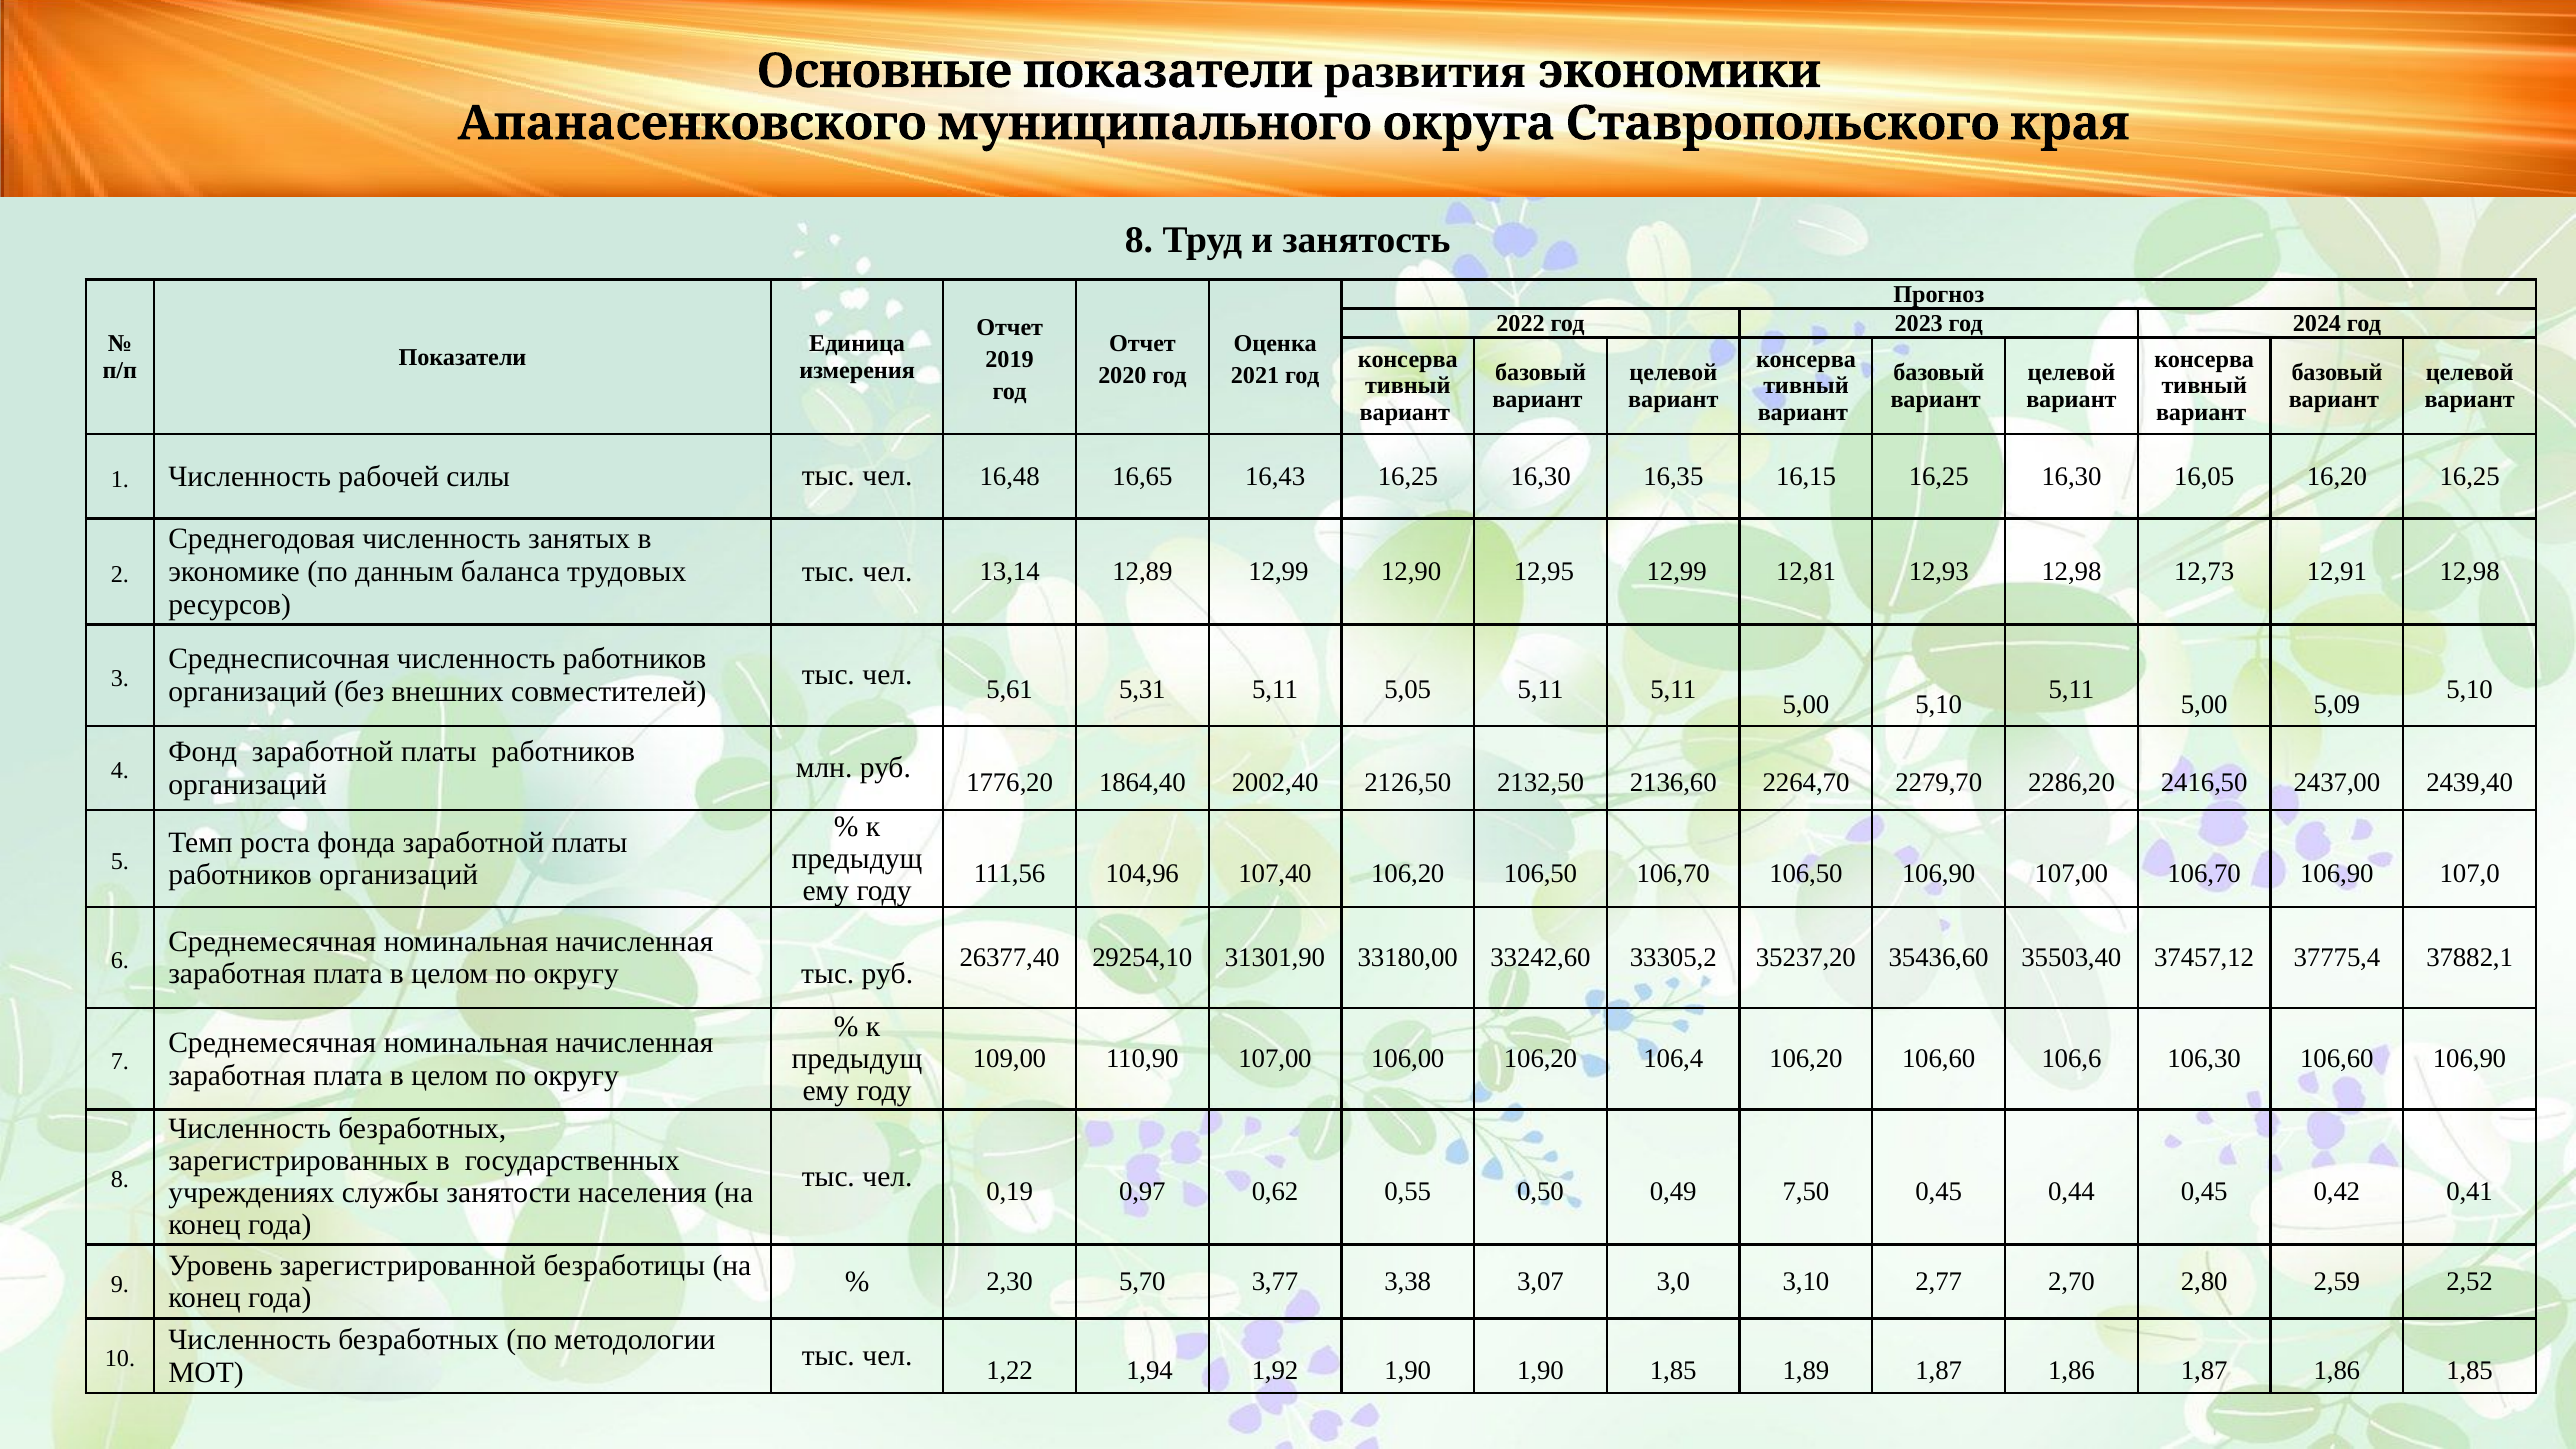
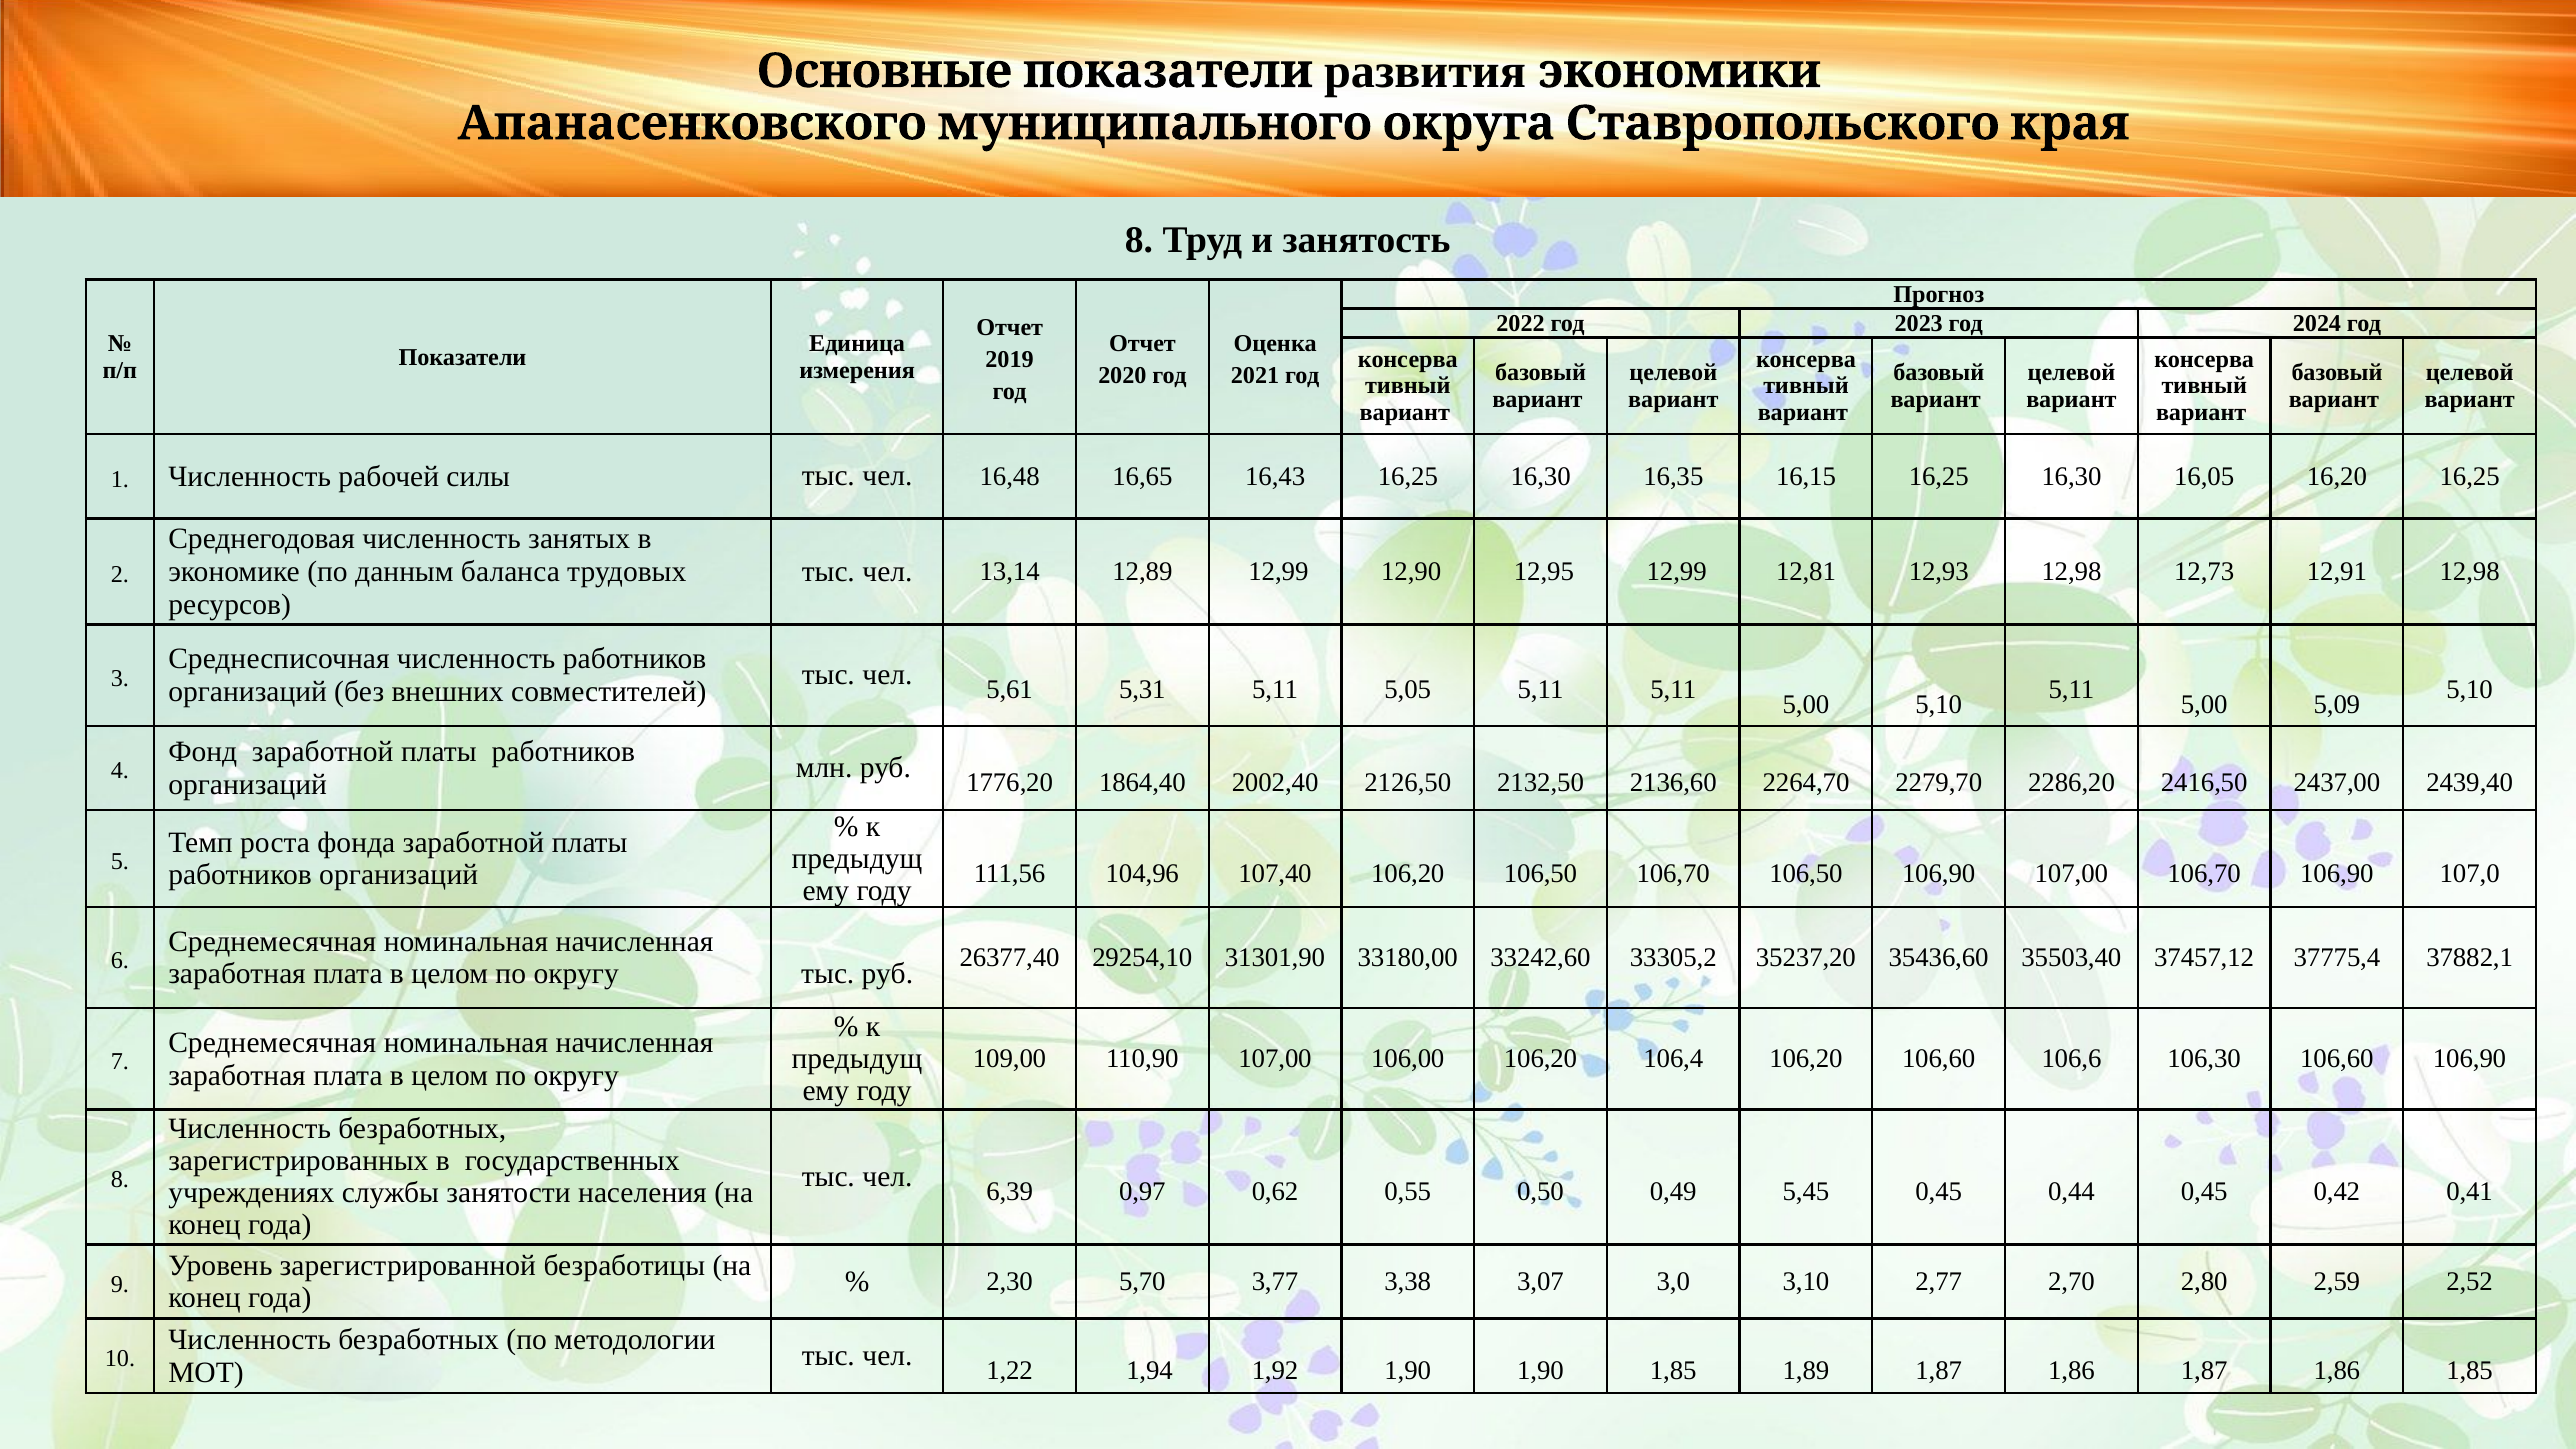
0,19: 0,19 -> 6,39 (1010, 1192)
7,50: 7,50 -> 5,45 (1806, 1192)
